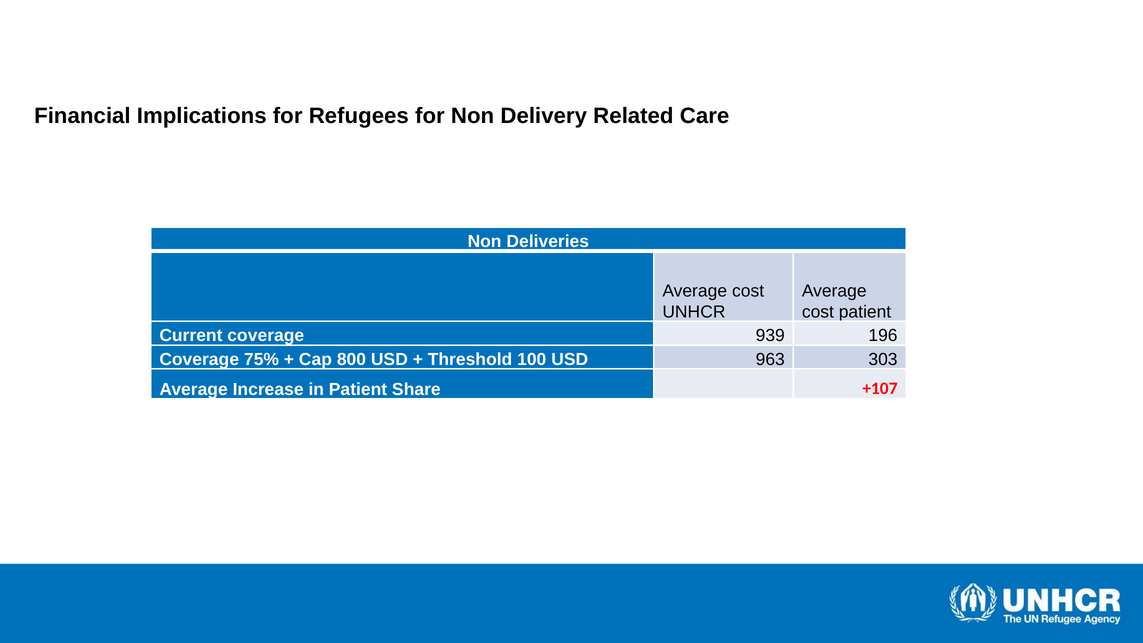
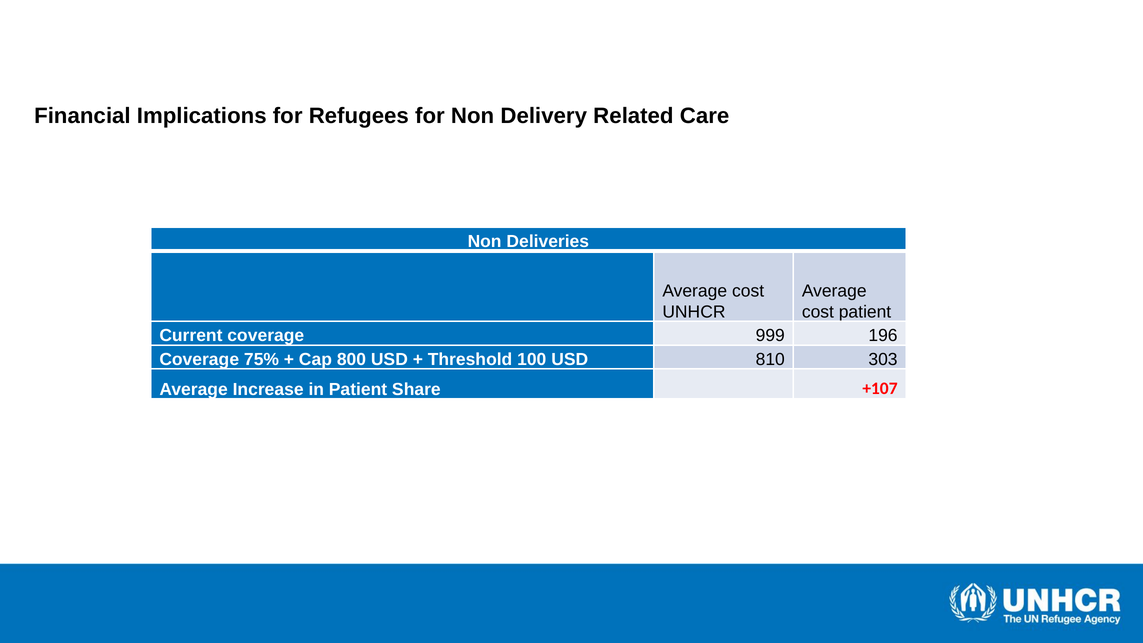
939: 939 -> 999 (770, 336)
963: 963 -> 810 (770, 359)
